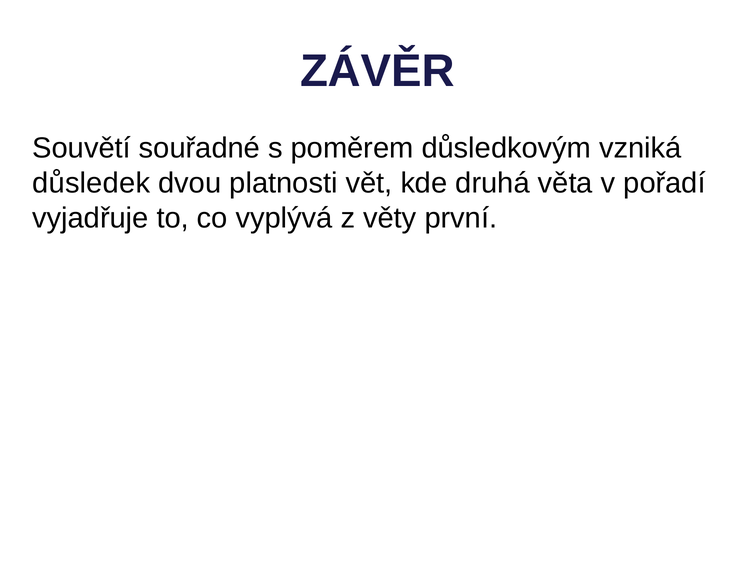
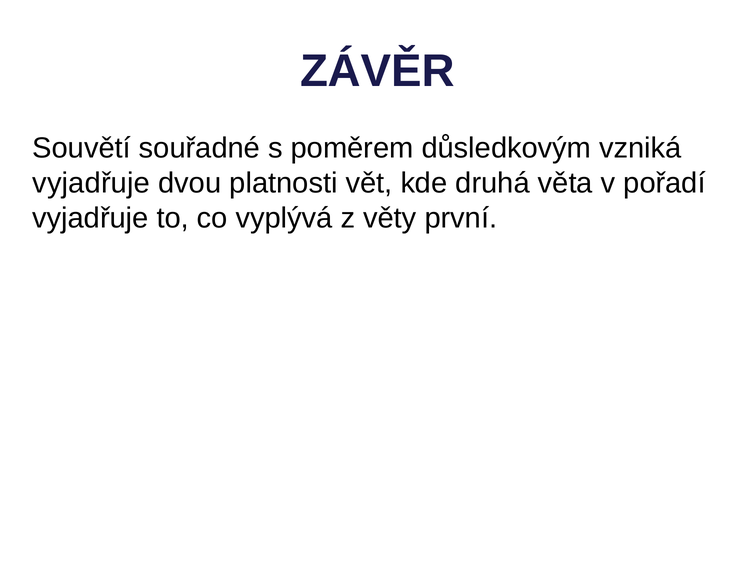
důsledek: důsledek -> vyjadřuje (91, 183)
